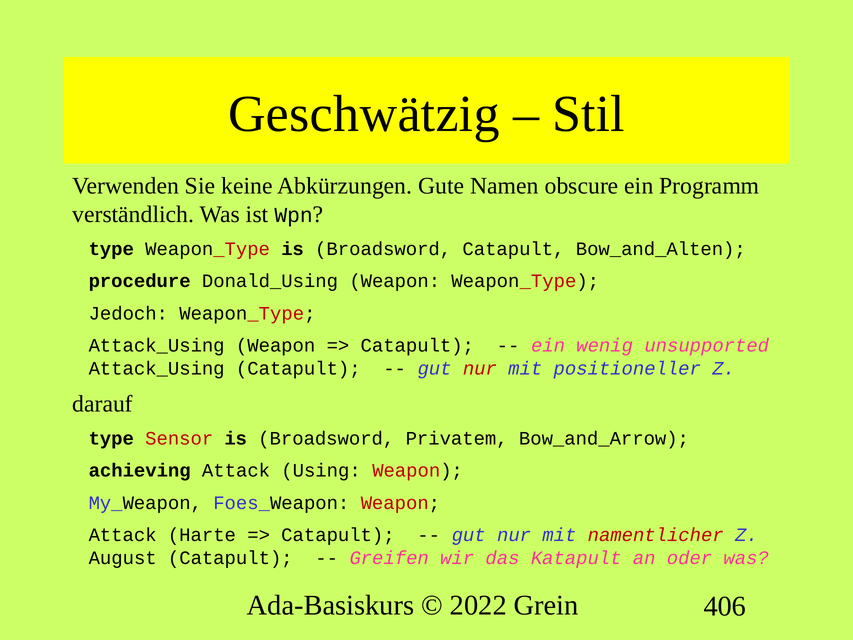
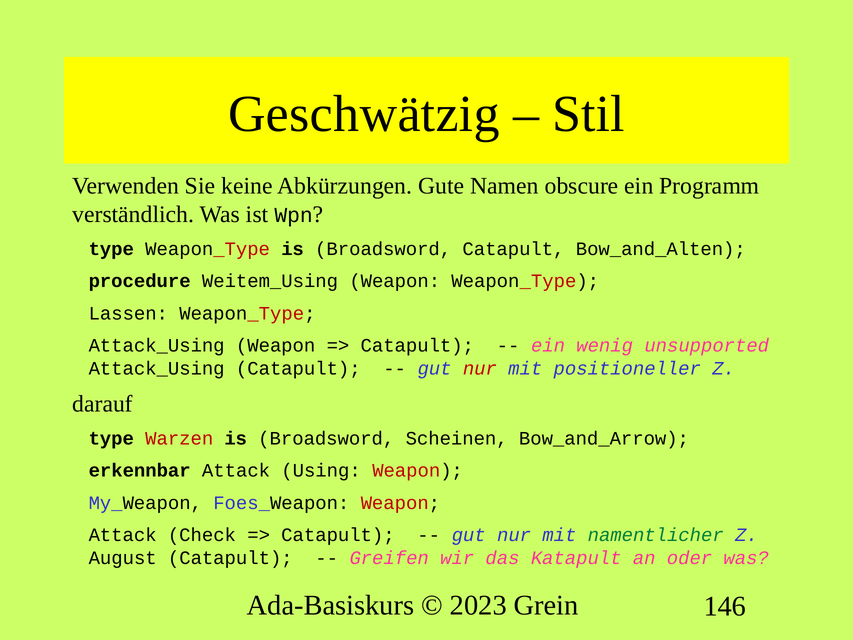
Donald_Using: Donald_Using -> Weitem_Using (270, 281)
Jedoch: Jedoch -> Lassen (128, 313)
Sensor: Sensor -> Warzen (179, 438)
Privatem: Privatem -> Scheinen (457, 438)
achieving: achieving -> erkennbar (140, 471)
Harte: Harte -> Check (202, 535)
namentlicher colour: red -> green (656, 535)
2022: 2022 -> 2023 (478, 605)
406: 406 -> 146 (725, 606)
